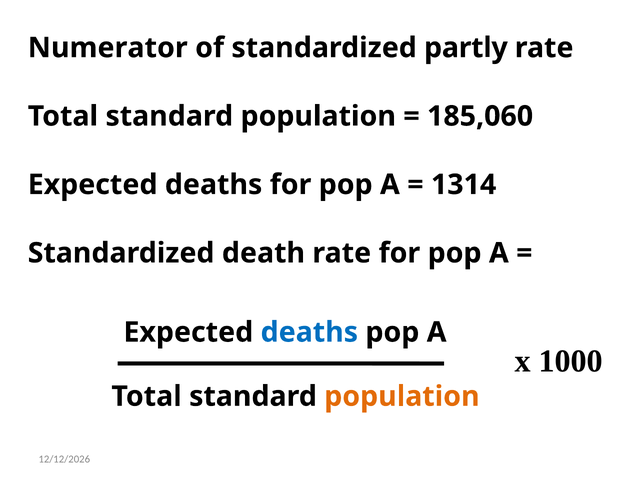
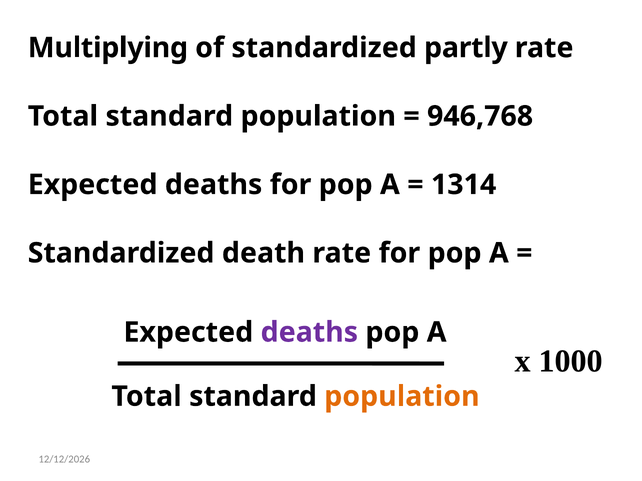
Numerator: Numerator -> Multiplying (108, 48)
185,060: 185,060 -> 946,768 (480, 116)
deaths colour: blue -> purple (309, 333)
